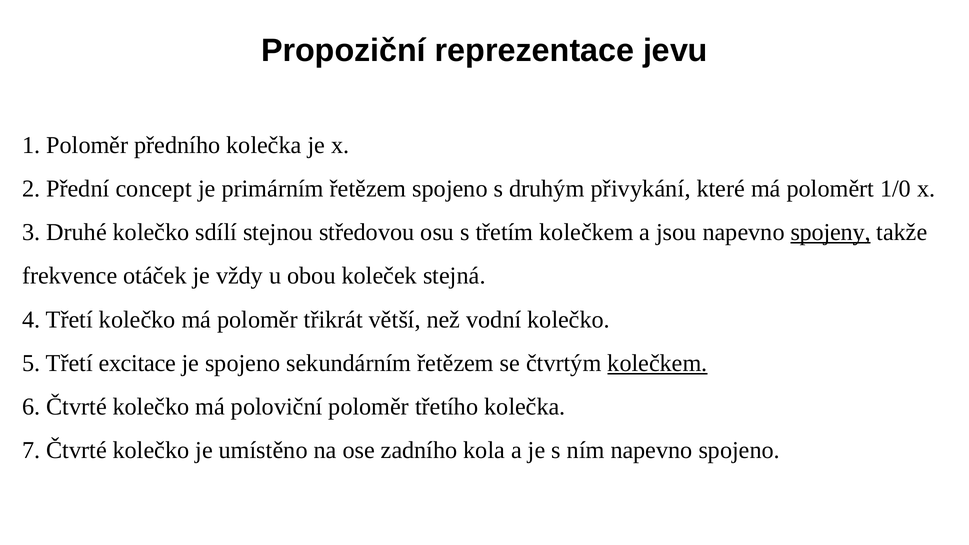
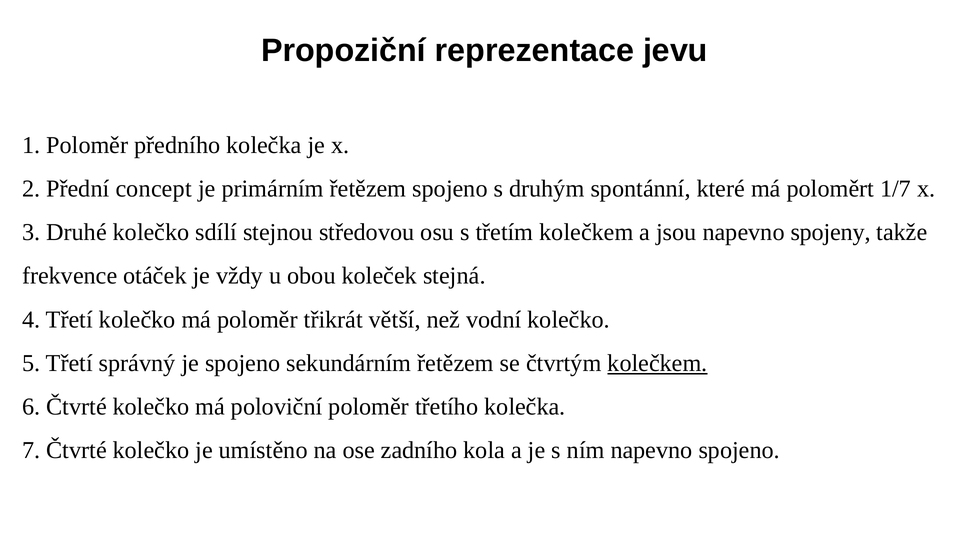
přivykání: přivykání -> spontánní (641, 189)
1/0: 1/0 -> 1/7 (896, 189)
spojeny underline: present -> none (831, 232)
excitace: excitace -> správný (137, 363)
